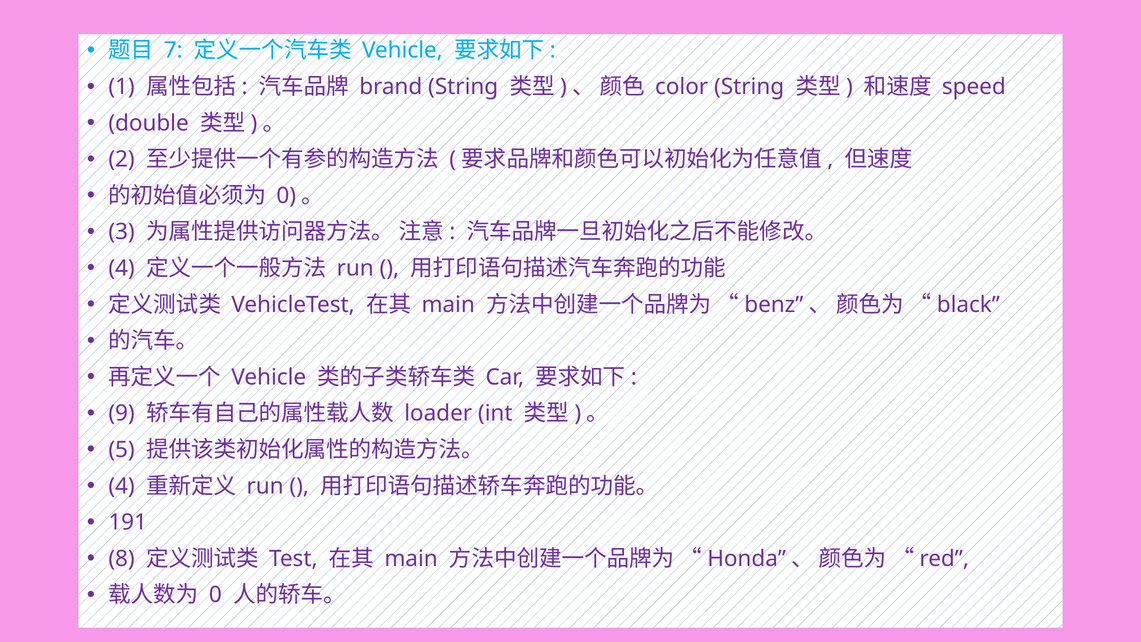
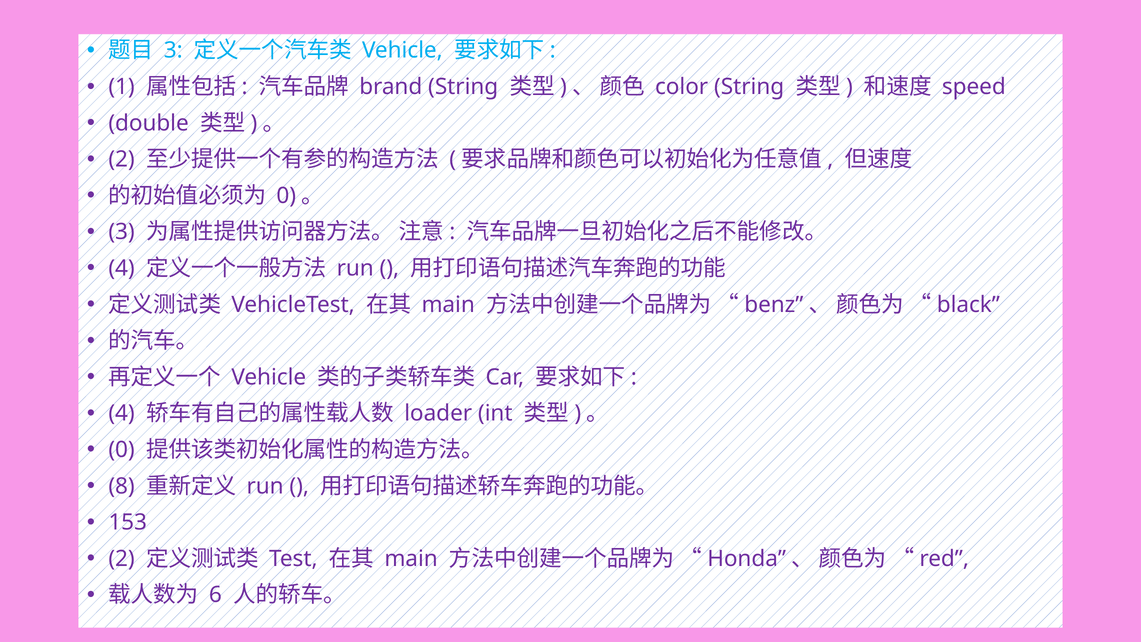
7: 7 -> 3 (173, 50)
9: 9 -> 4 (122, 413)
5: 5 -> 0 (122, 450)
4: 4 -> 8 (122, 486)
191: 191 -> 153 (128, 522)
8: 8 -> 2 (122, 558)
0: 0 -> 6 (215, 595)
